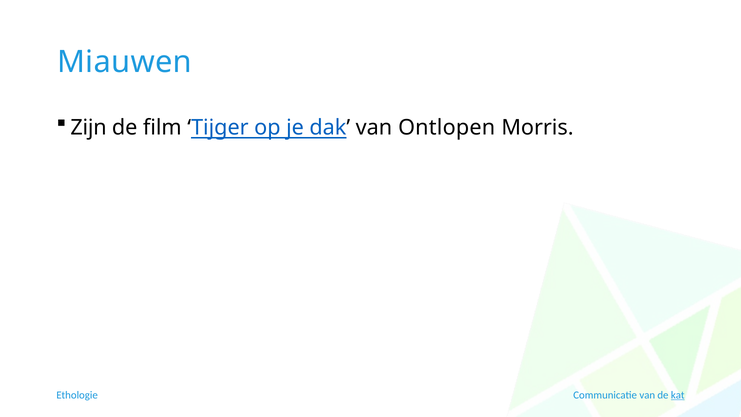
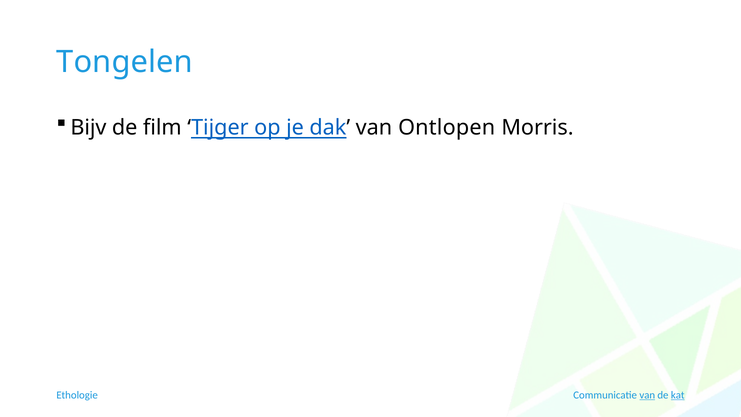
Miauwen: Miauwen -> Tongelen (125, 62)
Zijn: Zijn -> Bijv (88, 128)
van underline: none -> present (647, 395)
